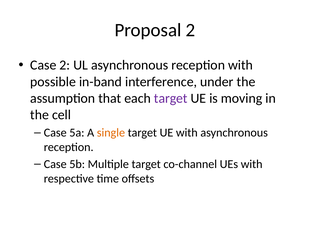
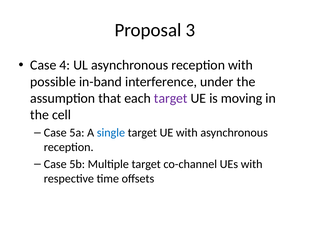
Proposal 2: 2 -> 3 (190, 30)
Case 2: 2 -> 4 (65, 65)
single colour: orange -> blue (111, 132)
